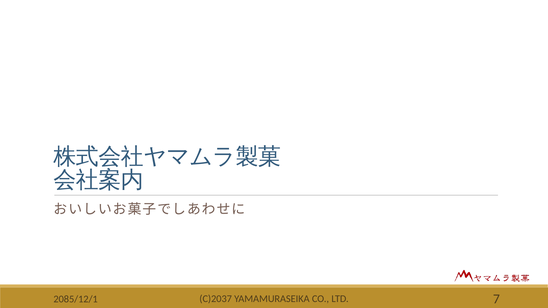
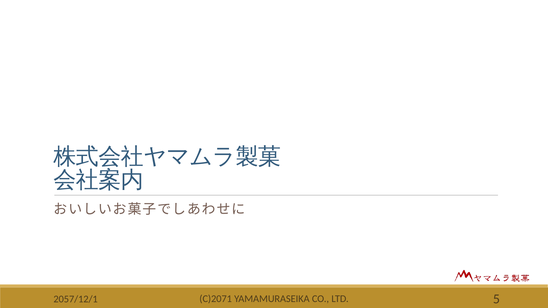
C)2037: C)2037 -> C)2071 (216, 299)
7: 7 -> 5 (496, 299)
2085/12/1: 2085/12/1 -> 2057/12/1 (76, 299)
